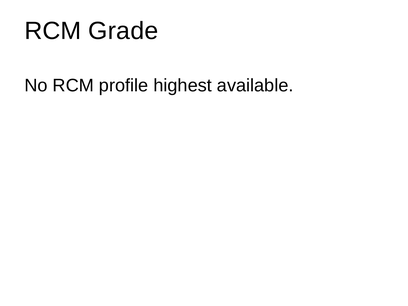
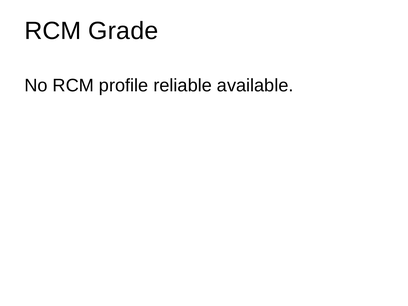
highest: highest -> reliable (183, 86)
